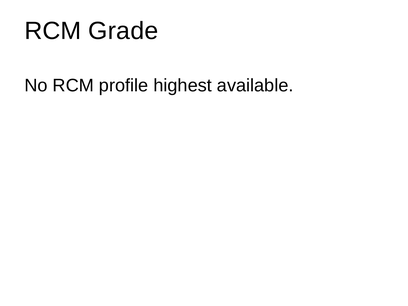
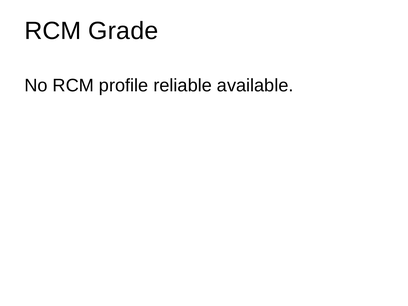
highest: highest -> reliable (183, 86)
